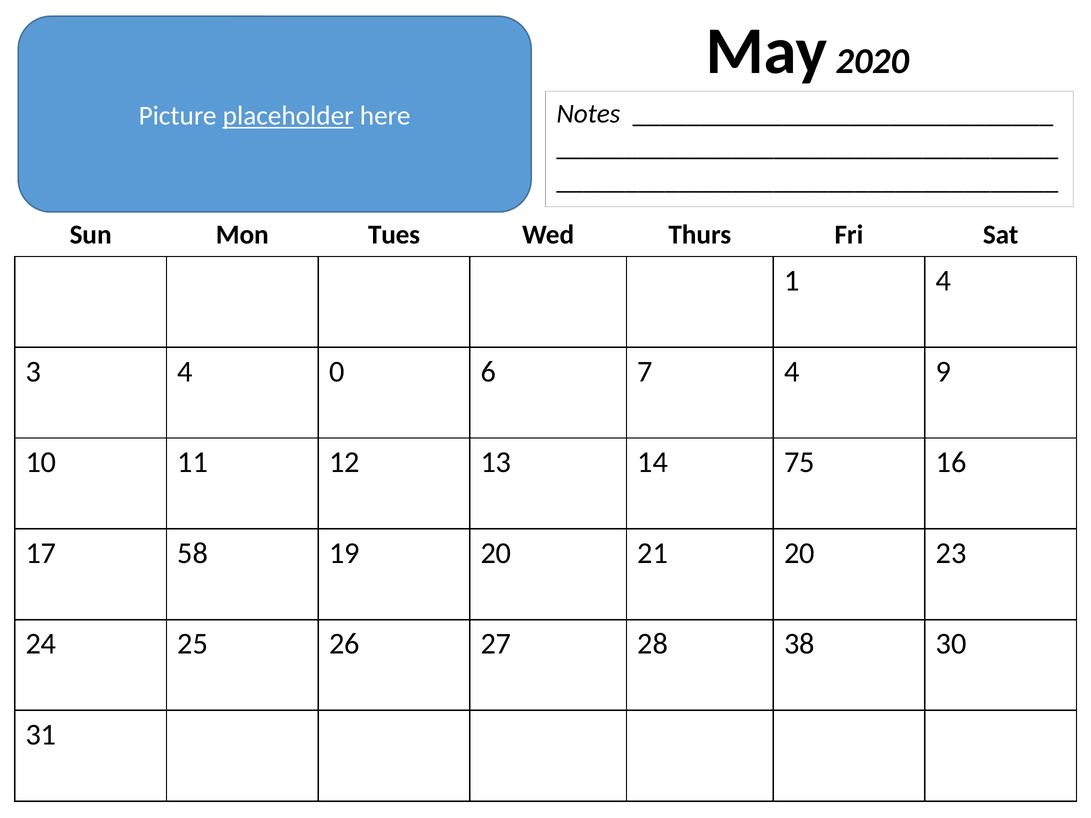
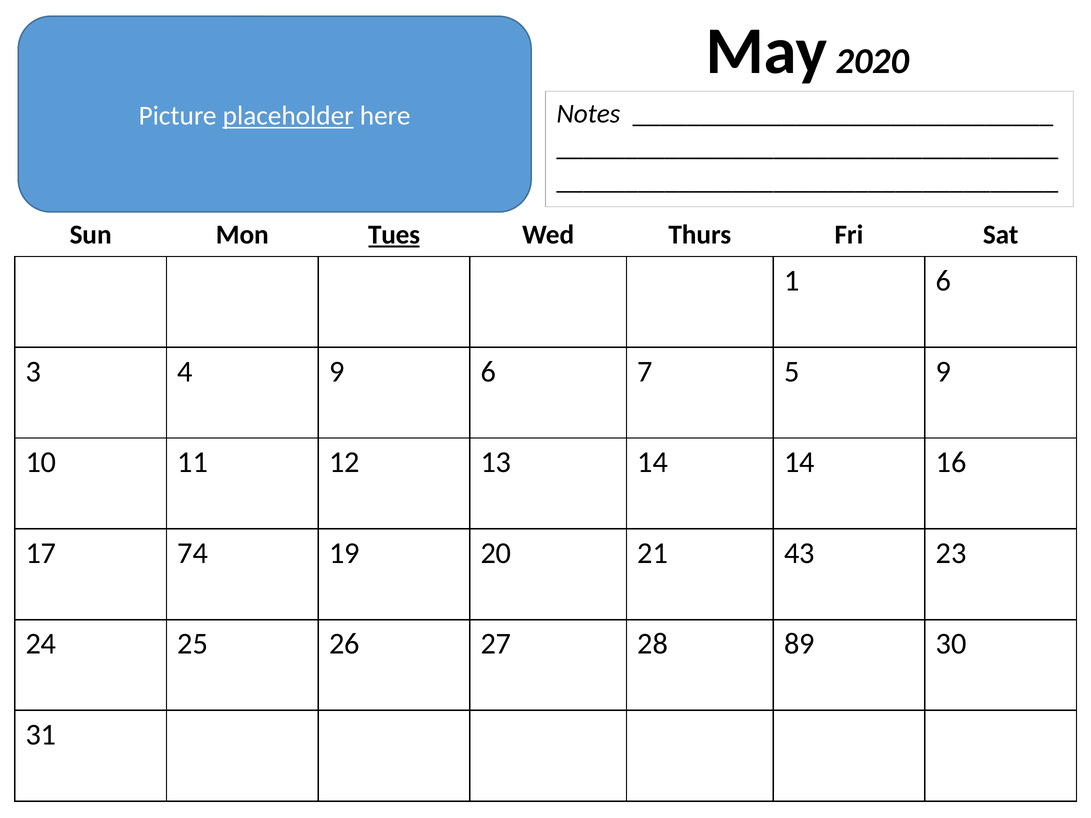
Tues underline: none -> present (394, 235)
1 4: 4 -> 6 (943, 281)
4 0: 0 -> 9 (337, 372)
7 4: 4 -> 5 (792, 372)
14 75: 75 -> 14 (799, 463)
58: 58 -> 74 (193, 553)
21 20: 20 -> 43 (799, 553)
38: 38 -> 89 (799, 644)
